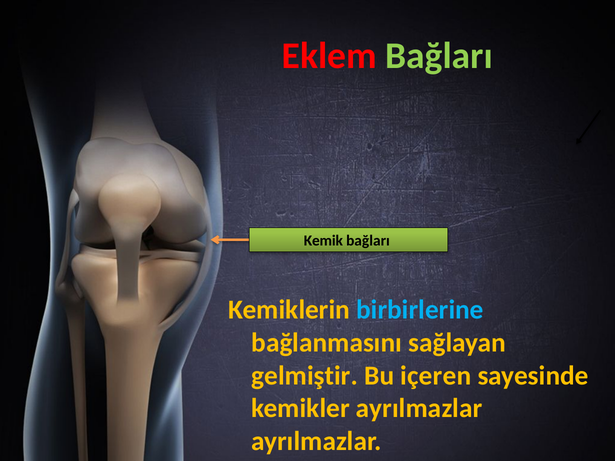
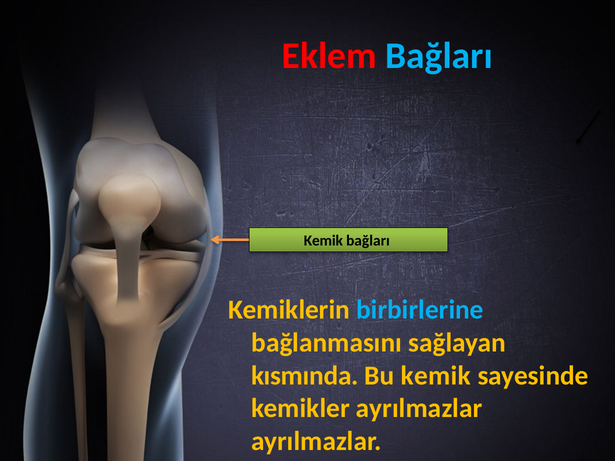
Bağları colour: light green -> light blue (439, 56)
gelmiştir: gelmiştir -> kısmında (305, 376)
Bu içeren: içeren -> kemik (436, 376)
